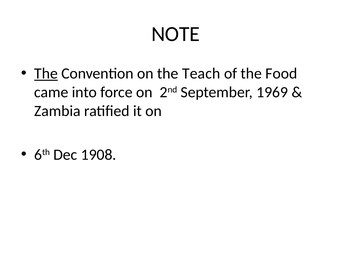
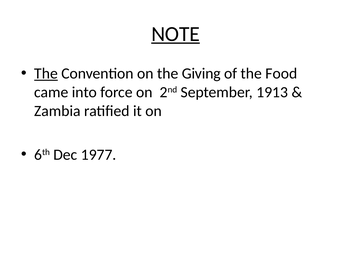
NOTE underline: none -> present (176, 34)
Teach: Teach -> Giving (201, 74)
1969: 1969 -> 1913 (272, 92)
1908: 1908 -> 1977 (99, 155)
